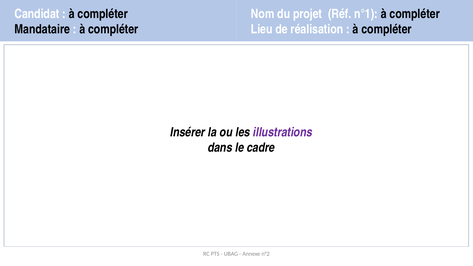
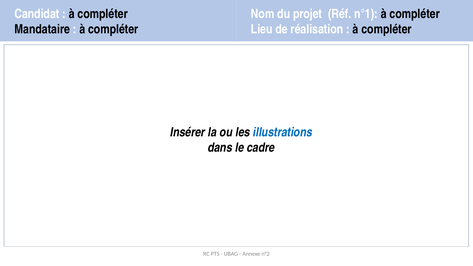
illustrations colour: purple -> blue (283, 132)
